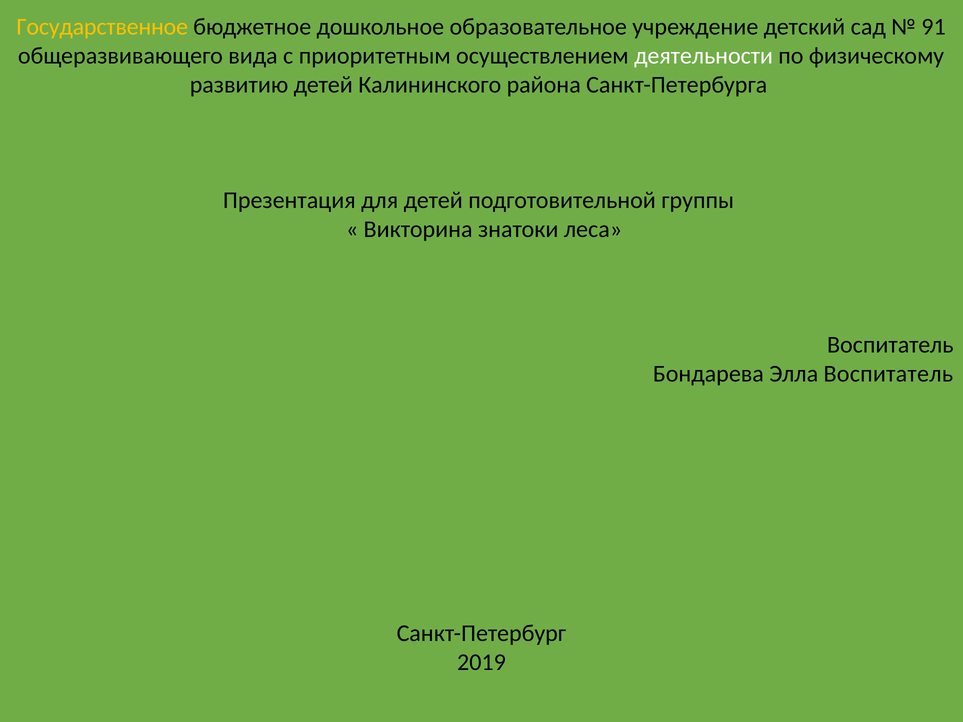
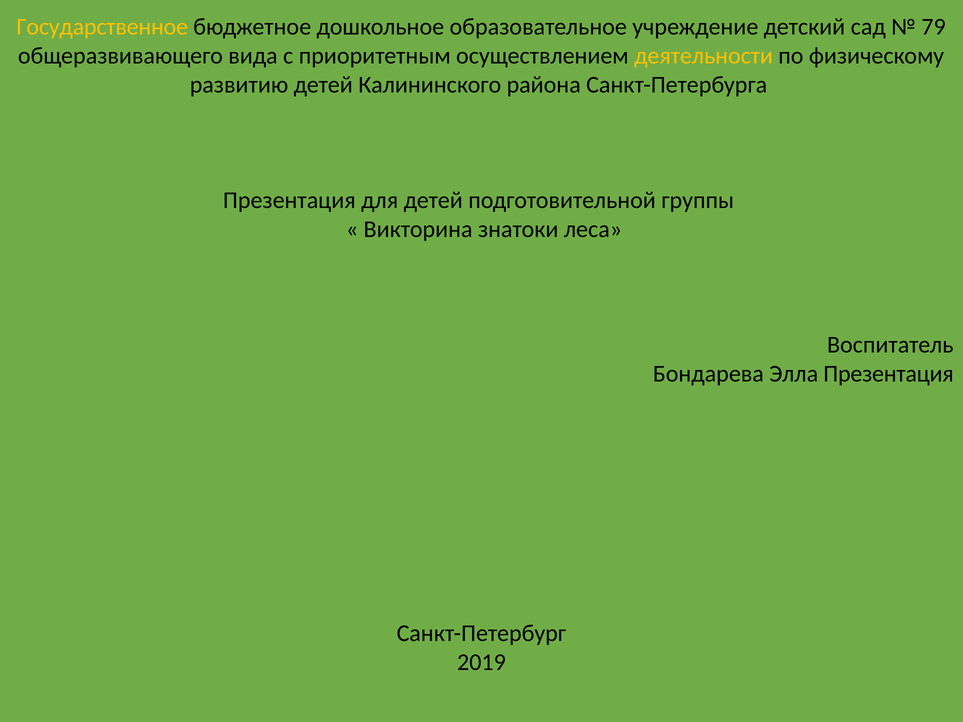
91: 91 -> 79 (934, 27)
деятельности colour: white -> yellow (704, 56)
Элла Воспитатель: Воспитатель -> Презентация (889, 374)
